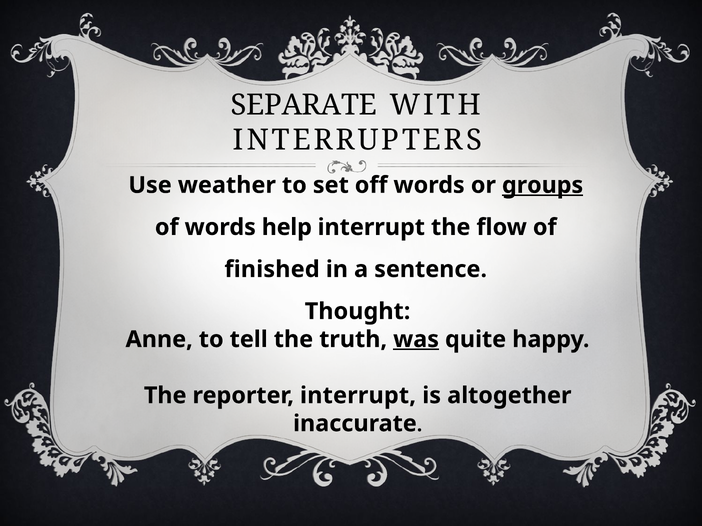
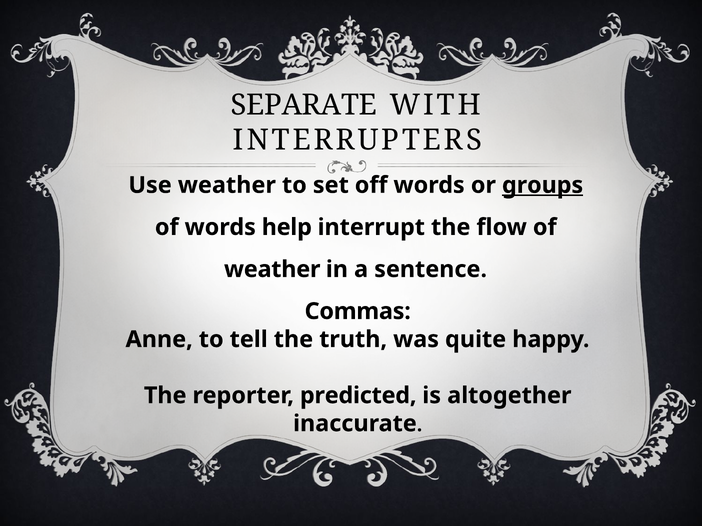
finished: finished -> weather (272, 270)
Thought: Thought -> Commas (358, 312)
was underline: present -> none (416, 340)
reporter interrupt: interrupt -> predicted (358, 396)
